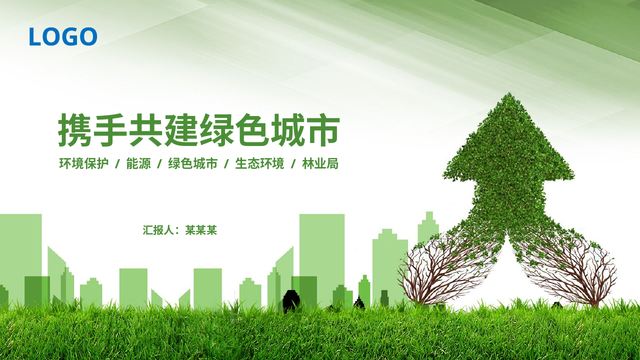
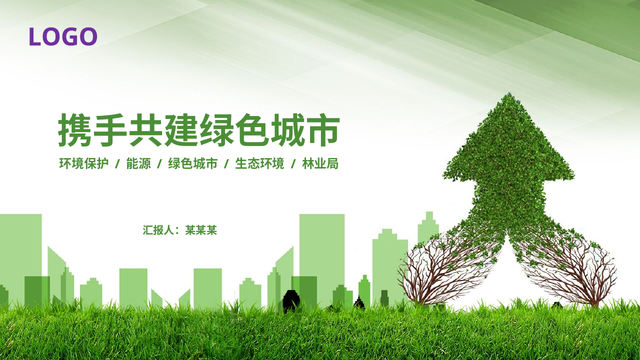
LOGO colour: blue -> purple (63, 37)
